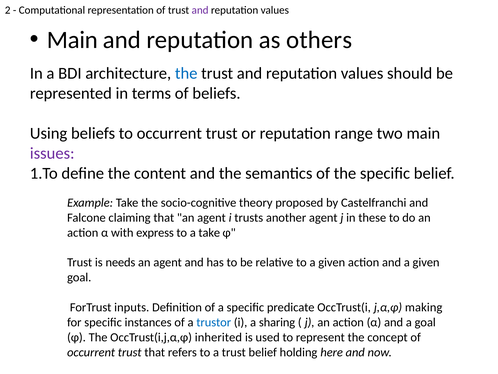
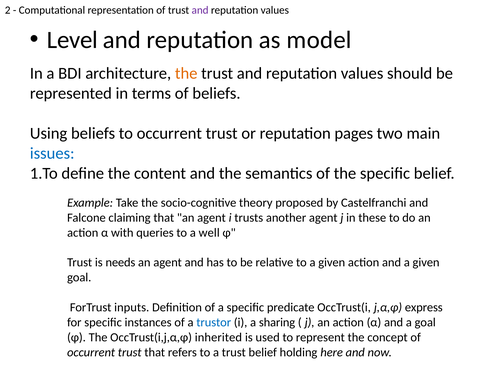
Main: Main -> Level (72, 40)
others: others -> model (319, 40)
the colour: blue -> orange (186, 73)
range: range -> pages (354, 133)
issues colour: purple -> blue (52, 153)
express: express -> queries (155, 232)
a take: take -> well (209, 232)
making: making -> express (424, 307)
